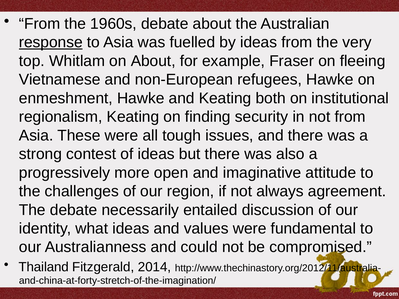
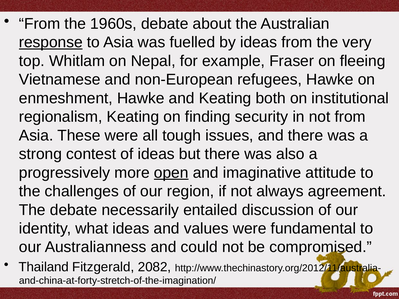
on About: About -> Nepal (153, 61)
open underline: none -> present (171, 173)
2014: 2014 -> 2082 (155, 267)
